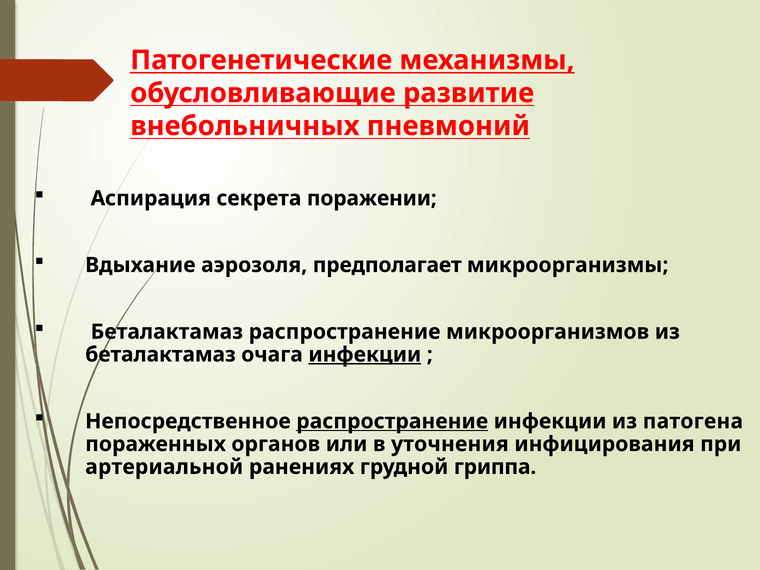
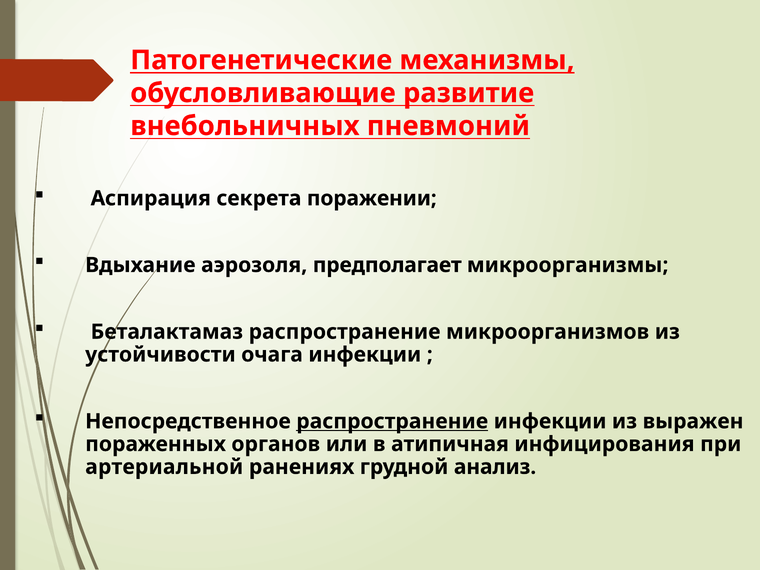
беталактамаз: беталактамаз -> устойчивости (160, 355)
инфекции underline: present -> none (365, 355)
патогена: патогена -> выражен (693, 421)
уточнения: уточнения -> атипичная (450, 444)
гриппа: гриппа -> анализ (495, 467)
